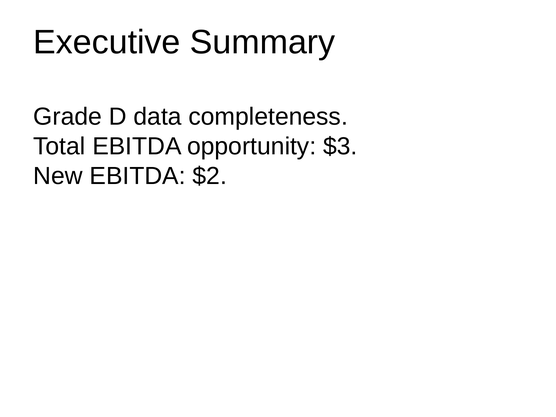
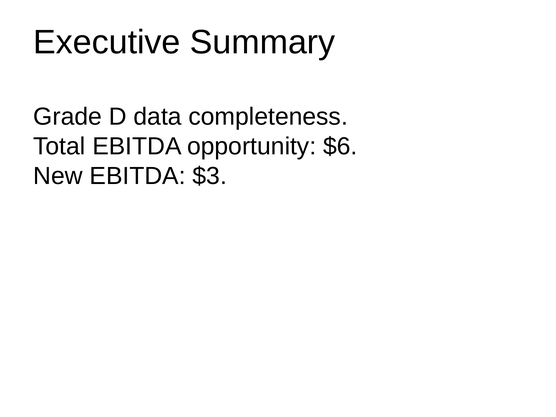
$3: $3 -> $6 (340, 146)
$2: $2 -> $3 (210, 176)
